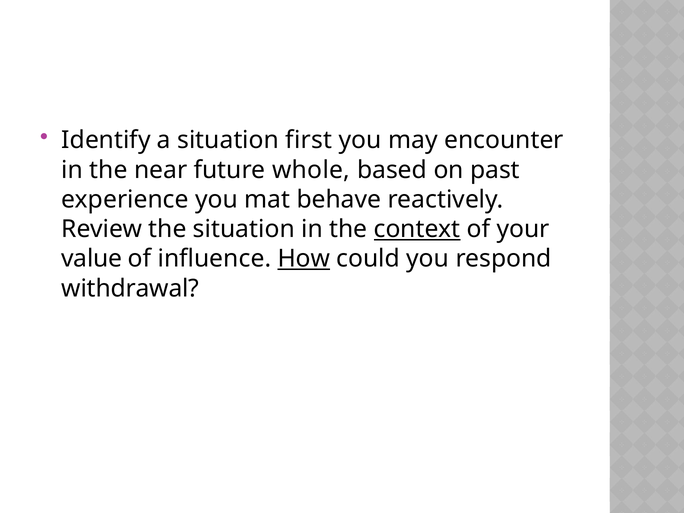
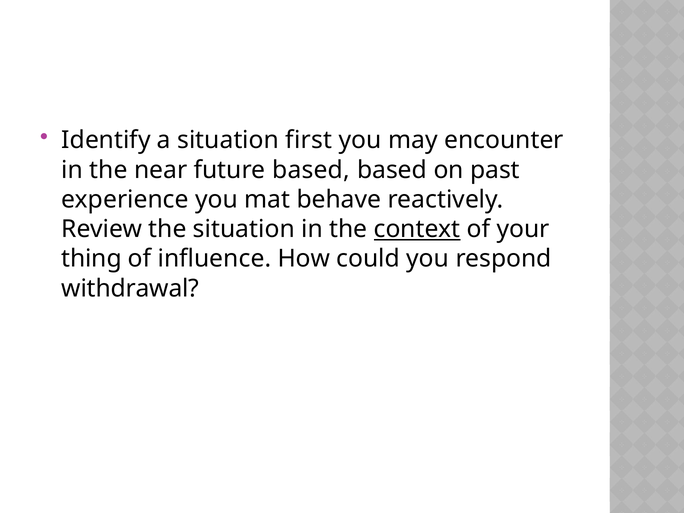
future whole: whole -> based (311, 170)
value: value -> thing (92, 259)
How underline: present -> none (304, 259)
